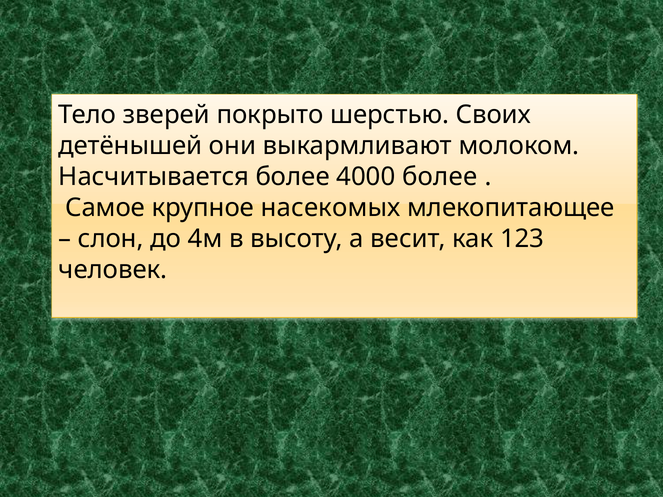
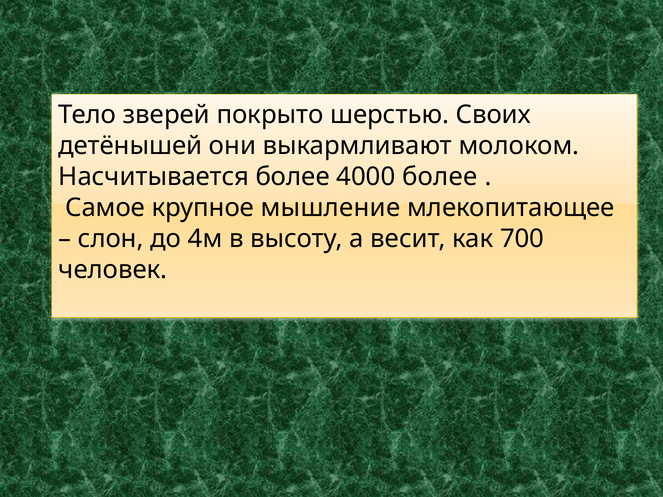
насекомых: насекомых -> мышление (331, 208)
123: 123 -> 700 (522, 239)
